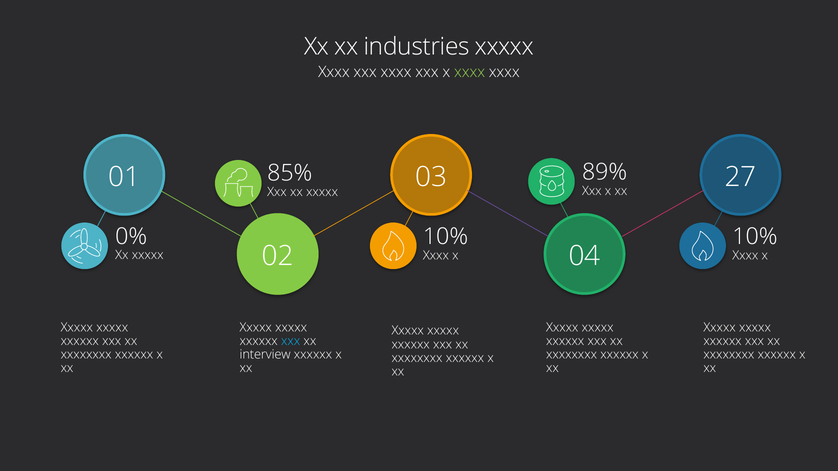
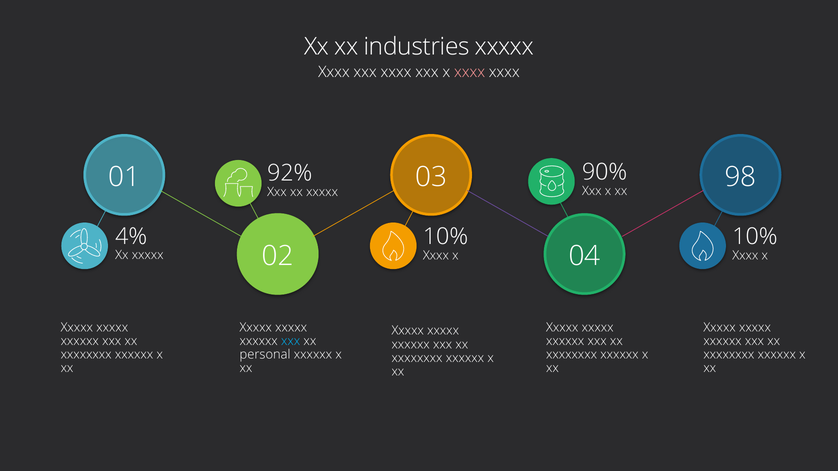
xxxx colour: light green -> pink (470, 72)
89%: 89% -> 90% (605, 172)
85%: 85% -> 92% (290, 173)
27: 27 -> 98 (740, 177)
0%: 0% -> 4% (131, 237)
interview: interview -> personal (265, 355)
